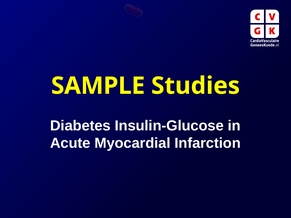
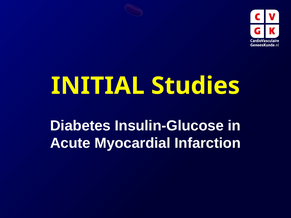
SAMPLE: SAMPLE -> INITIAL (98, 86)
